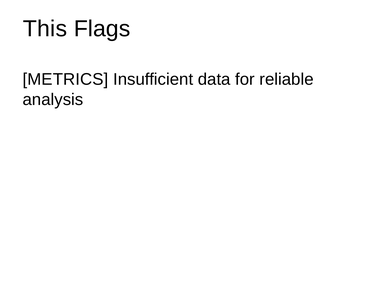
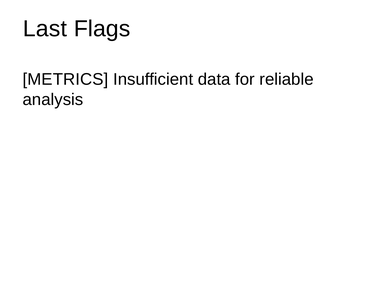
This: This -> Last (45, 29)
